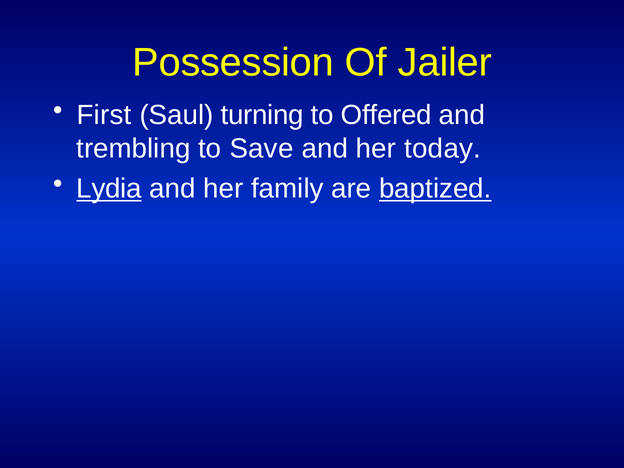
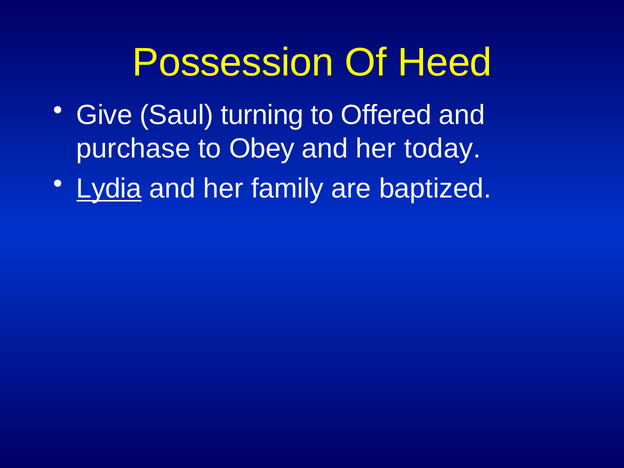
Jailer: Jailer -> Heed (445, 63)
First: First -> Give (104, 115)
trembling: trembling -> purchase (133, 149)
Save: Save -> Obey (262, 149)
baptized underline: present -> none (435, 189)
